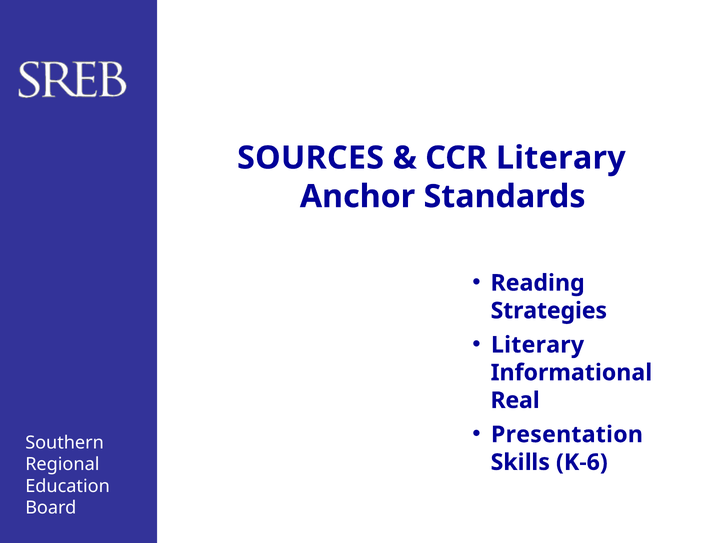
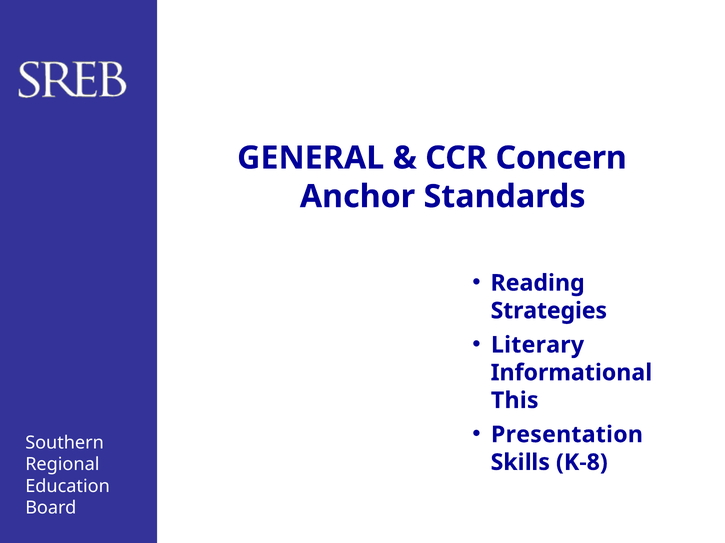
SOURCES: SOURCES -> GENERAL (311, 158)
CCR Literary: Literary -> Concern (561, 158)
Real: Real -> This (515, 401)
K-6: K-6 -> K-8 (582, 463)
